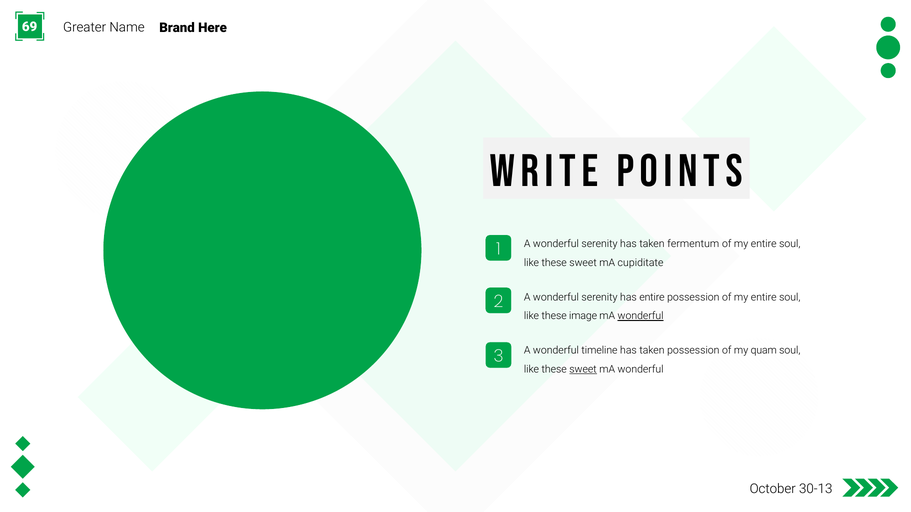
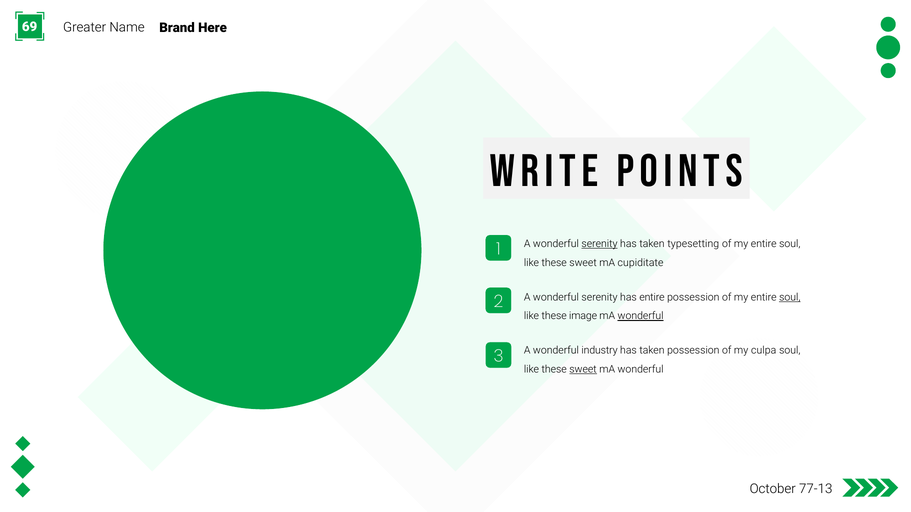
serenity underline: none -> present (599, 244)
fermentum: fermentum -> typesetting (693, 244)
soul underline: none -> present (790, 297)
timeline: timeline -> industry (600, 351)
quam: quam -> culpa (764, 351)
30-13: 30-13 -> 77-13 (816, 489)
